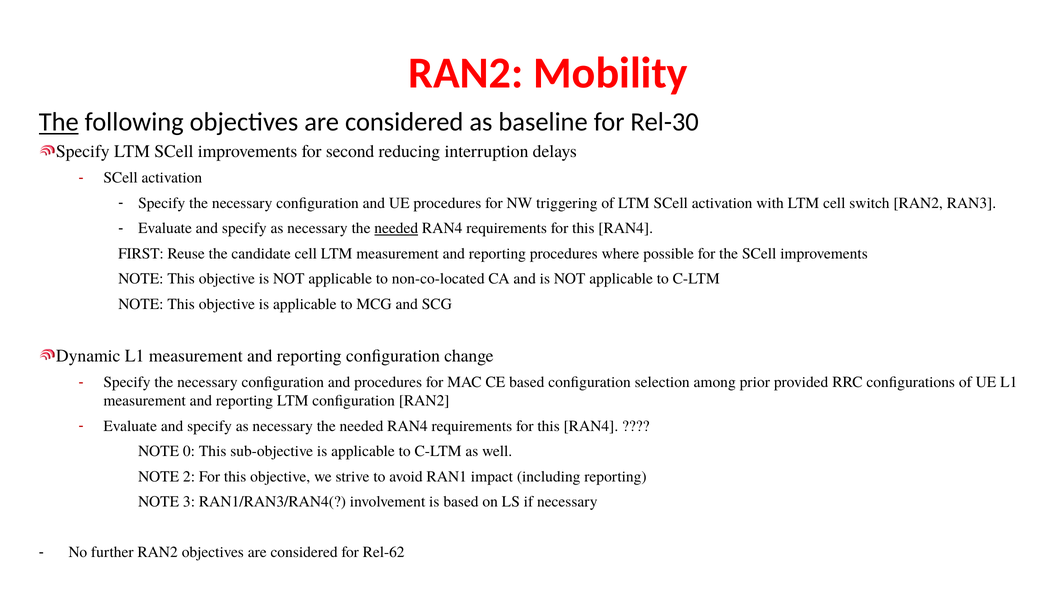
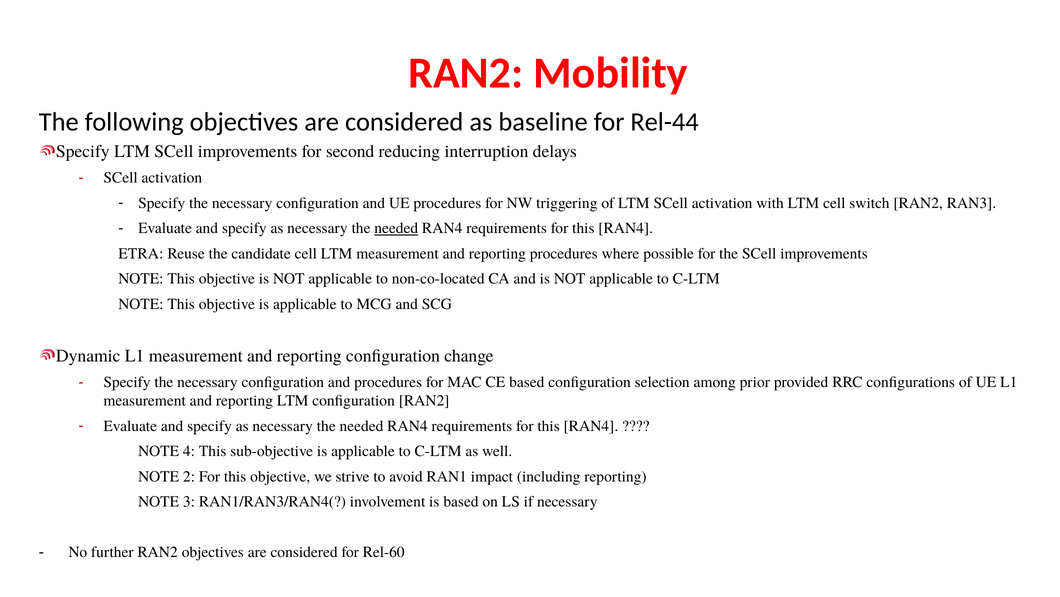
The underline: present -> none (59, 122)
Rel-30: Rel-30 -> Rel-44 (665, 122)
FIRST: FIRST -> ETRA (141, 253)
0: 0 -> 4 (189, 451)
Rel-62: Rel-62 -> Rel-60 (384, 552)
